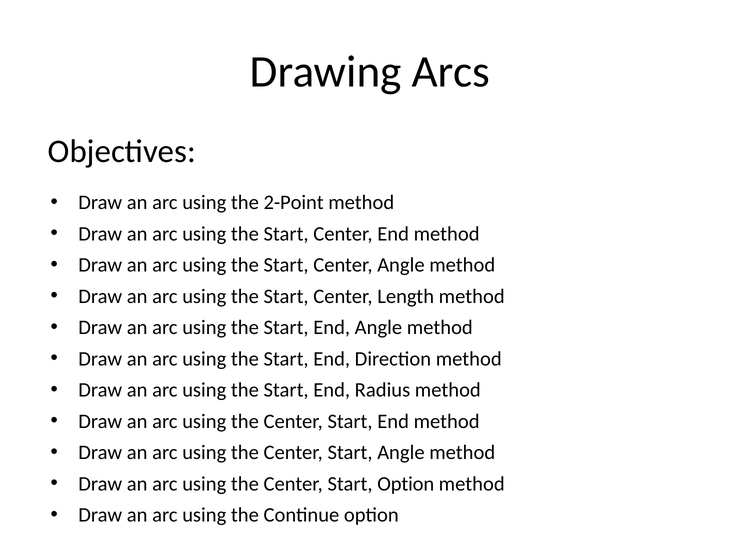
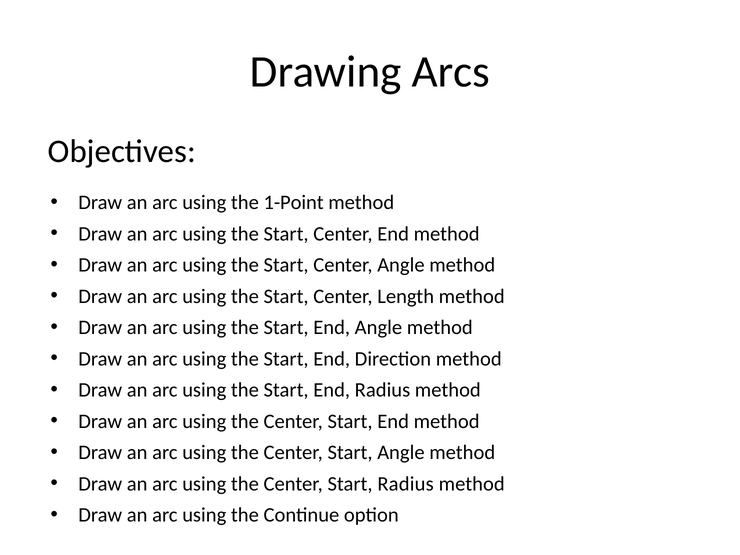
2-Point: 2-Point -> 1-Point (294, 202)
Start Option: Option -> Radius (406, 484)
